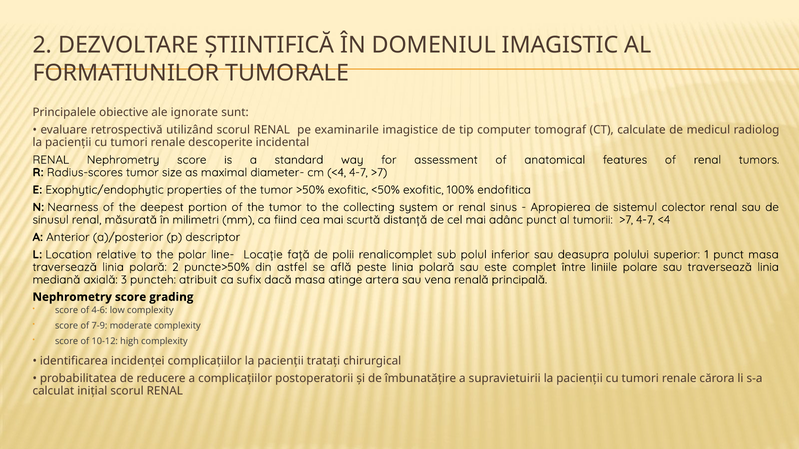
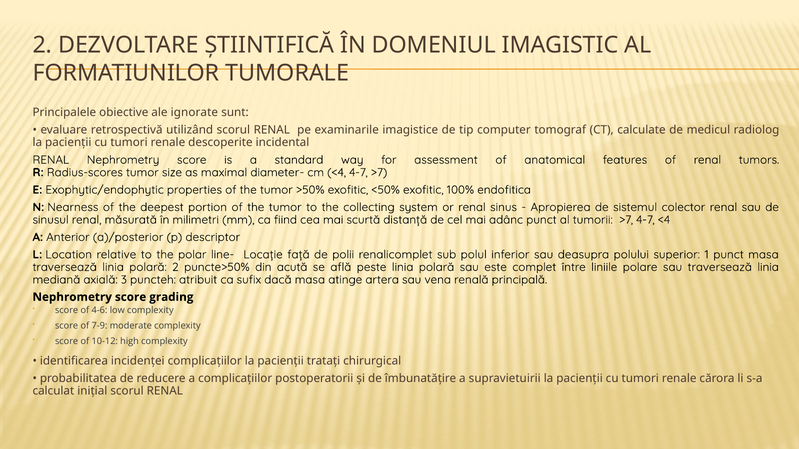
astfel: astfel -> acută (292, 267)
